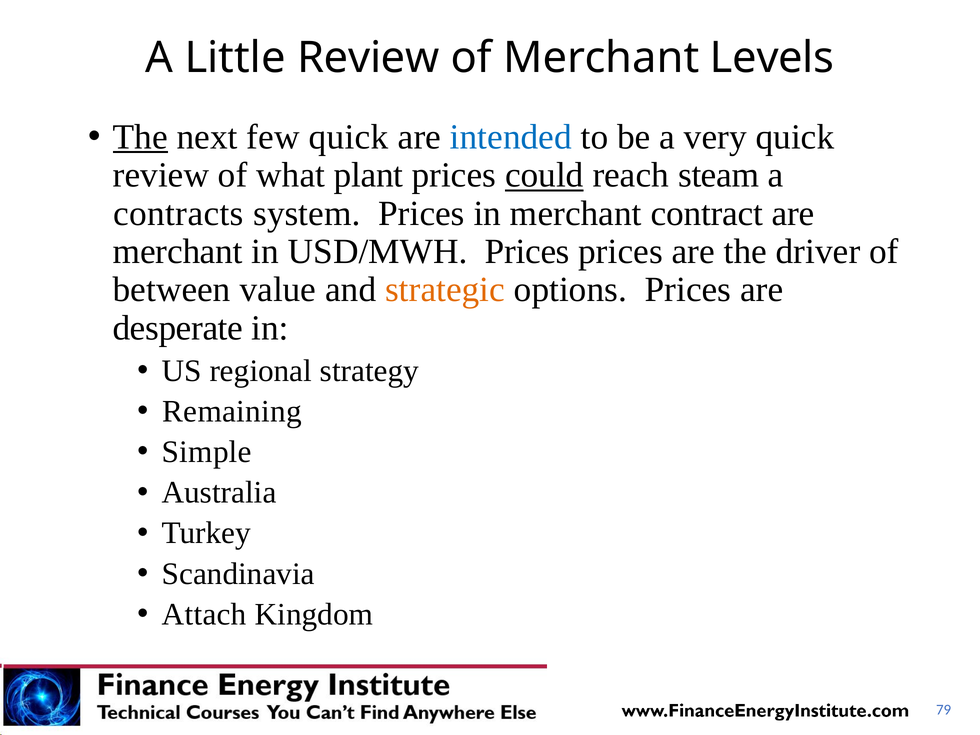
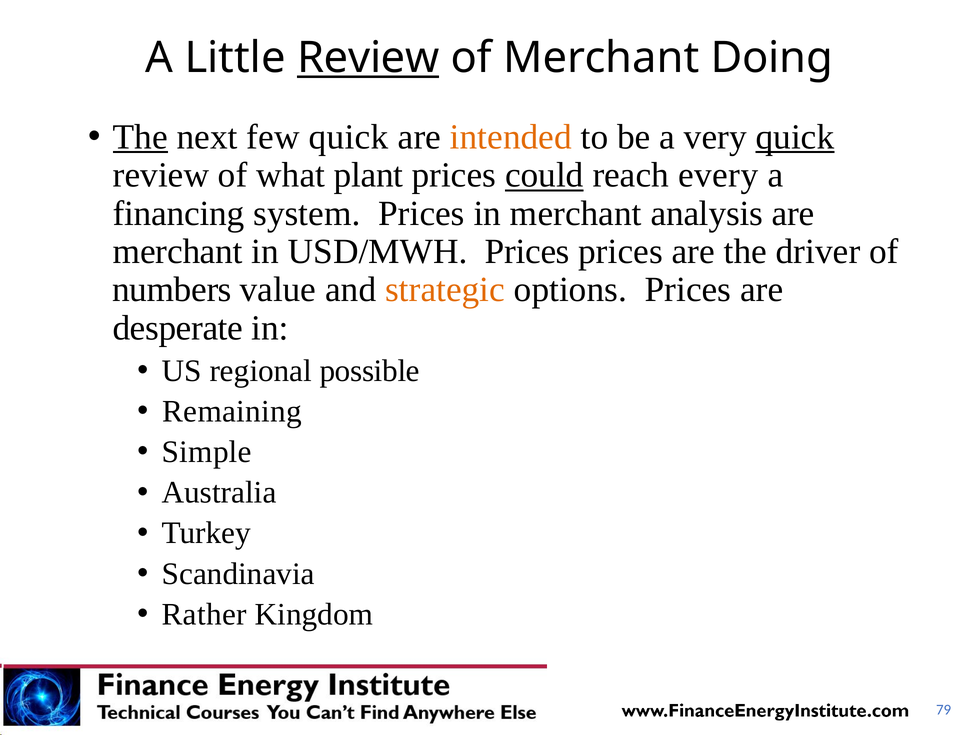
Review underline: none -> present (368, 58)
Levels: Levels -> Doing (772, 58)
intended colour: blue -> orange (511, 137)
quick underline: none -> present (795, 137)
steam: steam -> every (718, 175)
contracts: contracts -> financing (179, 213)
contract: contract -> analysis (707, 213)
between: between -> numbers (172, 290)
strategy: strategy -> possible (370, 371)
Attach: Attach -> Rather (204, 614)
